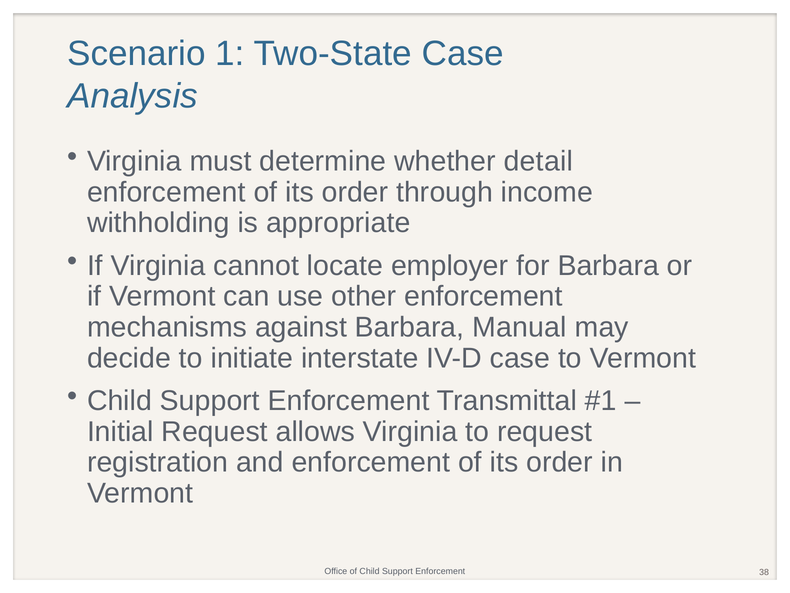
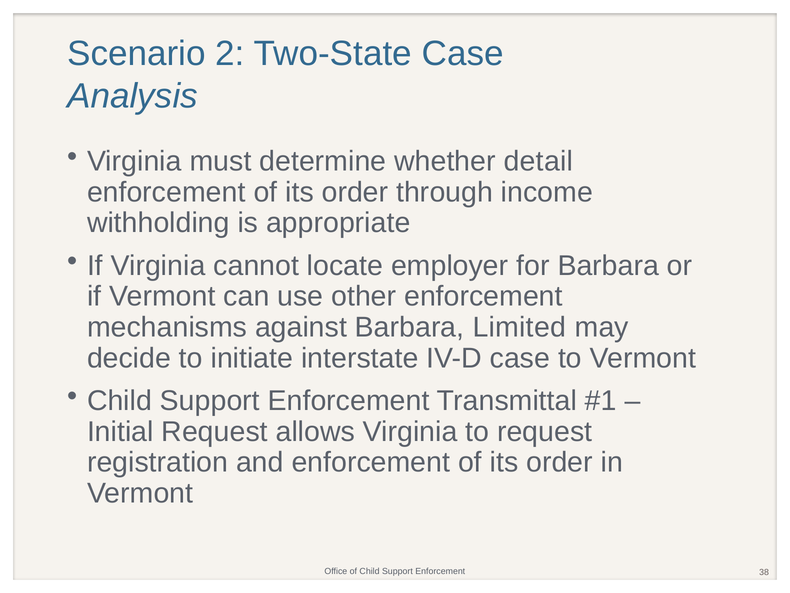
1: 1 -> 2 (230, 54)
Manual: Manual -> Limited (519, 327)
